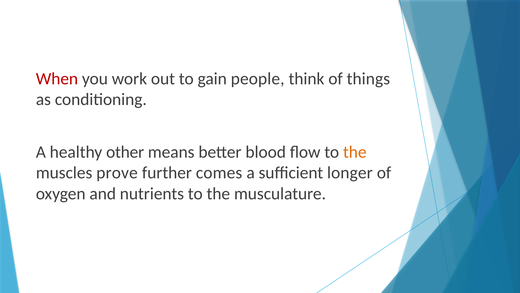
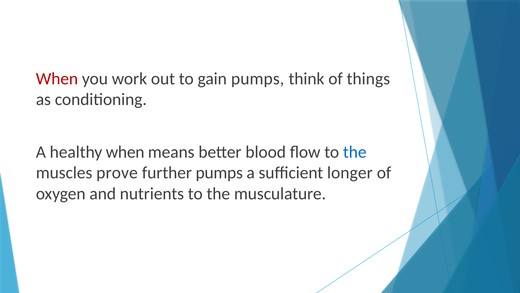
gain people: people -> pumps (258, 79)
healthy other: other -> when (125, 152)
the colour: orange -> blue (355, 152)
further comes: comes -> pumps (219, 173)
